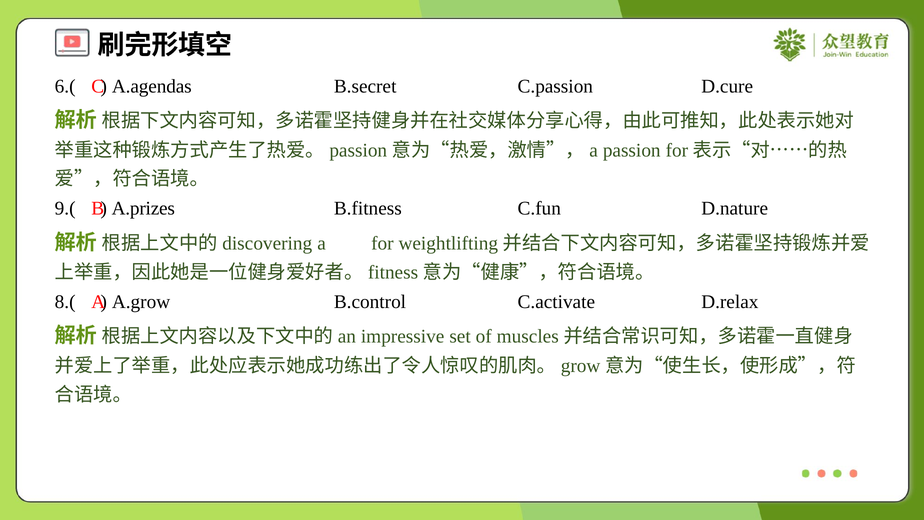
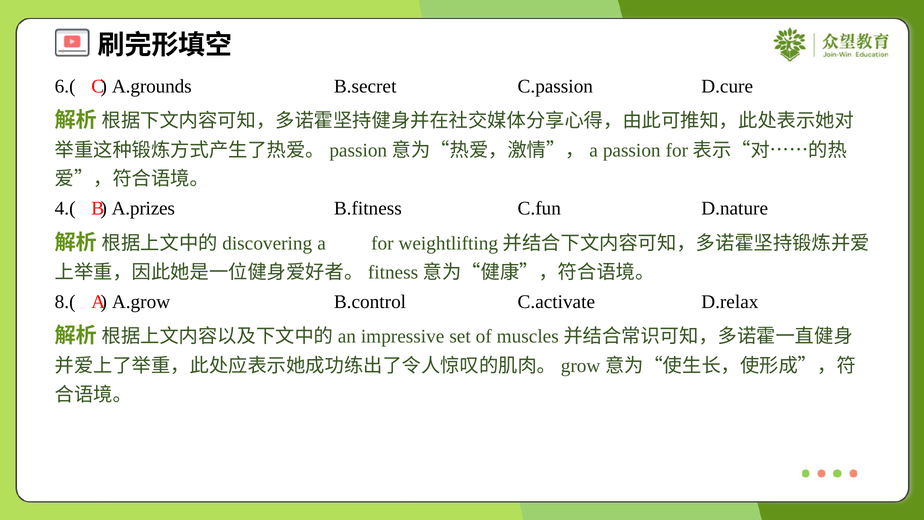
A.agendas: A.agendas -> A.grounds (152, 87)
9.(: 9.( -> 4.( (65, 208)
